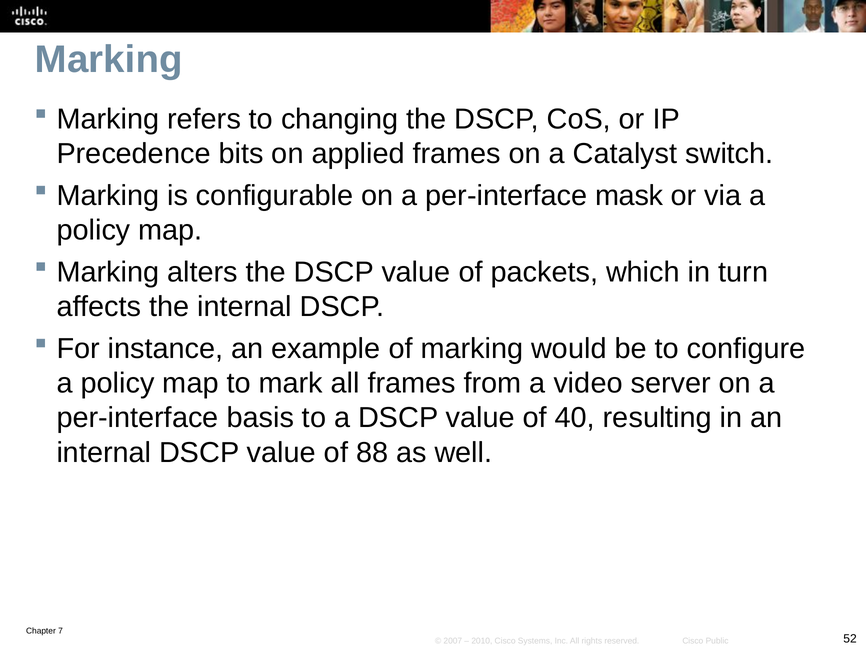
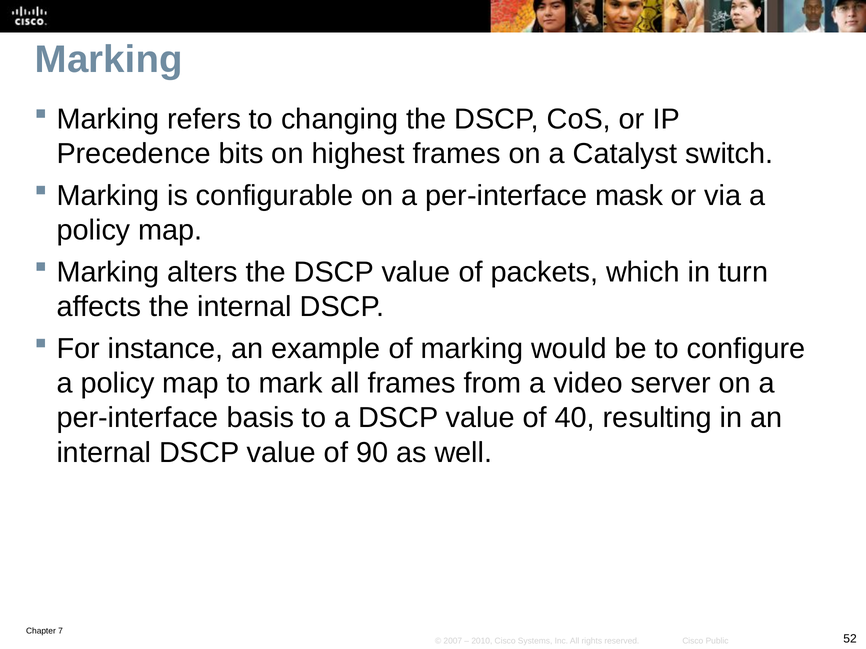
applied: applied -> highest (358, 154)
88: 88 -> 90 (372, 453)
